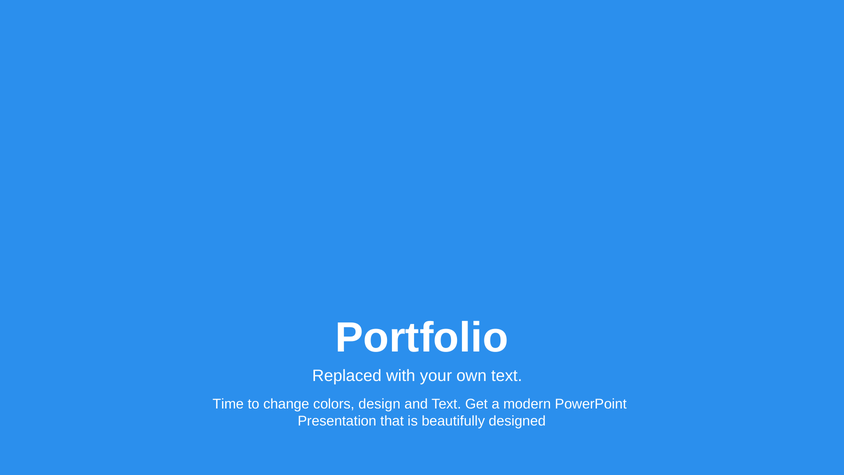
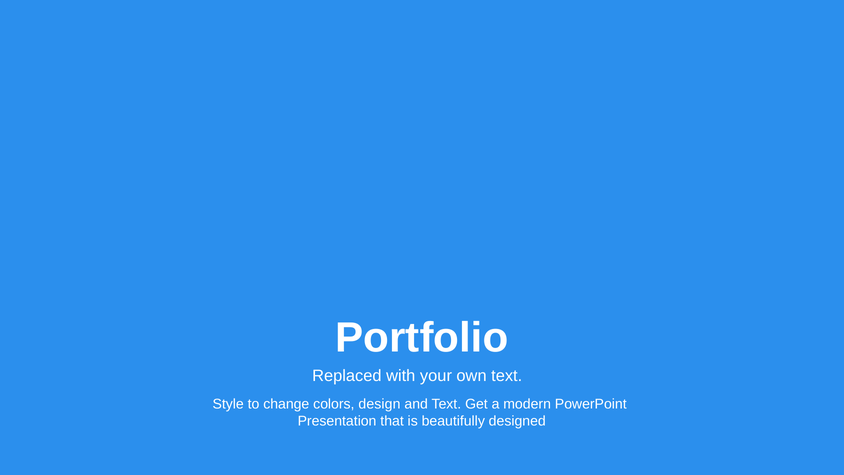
Time: Time -> Style (228, 404)
